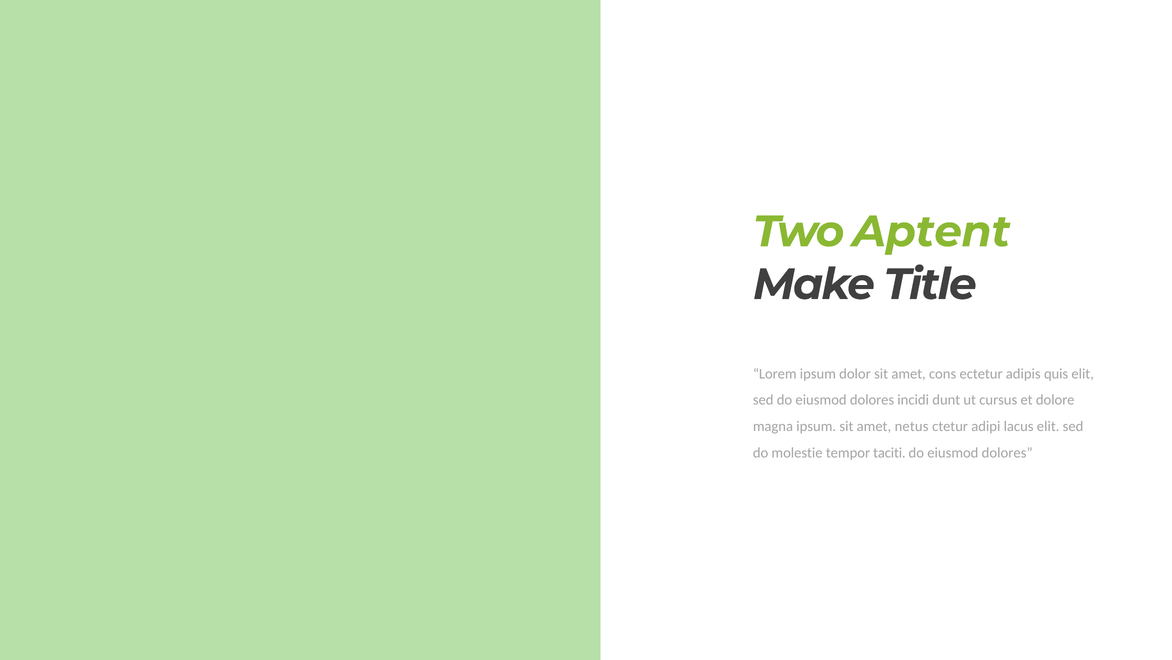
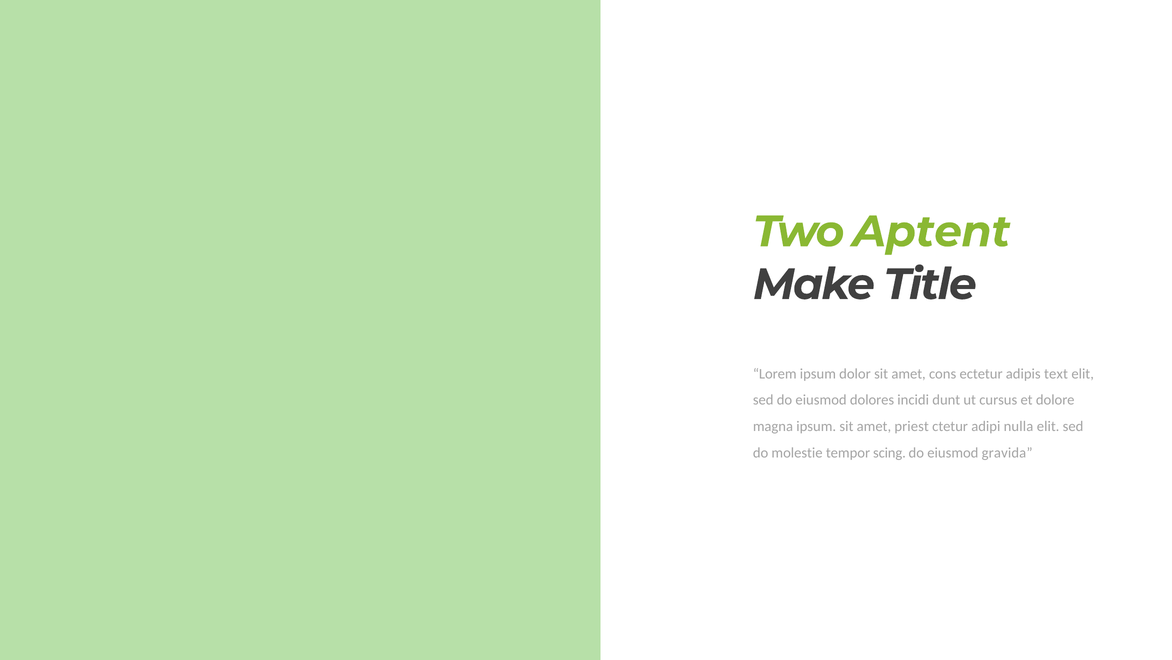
quis: quis -> text (1056, 373)
netus: netus -> priest (912, 426)
lacus: lacus -> nulla (1019, 426)
taciti: taciti -> scing (889, 452)
dolores: dolores -> gravida (1007, 452)
